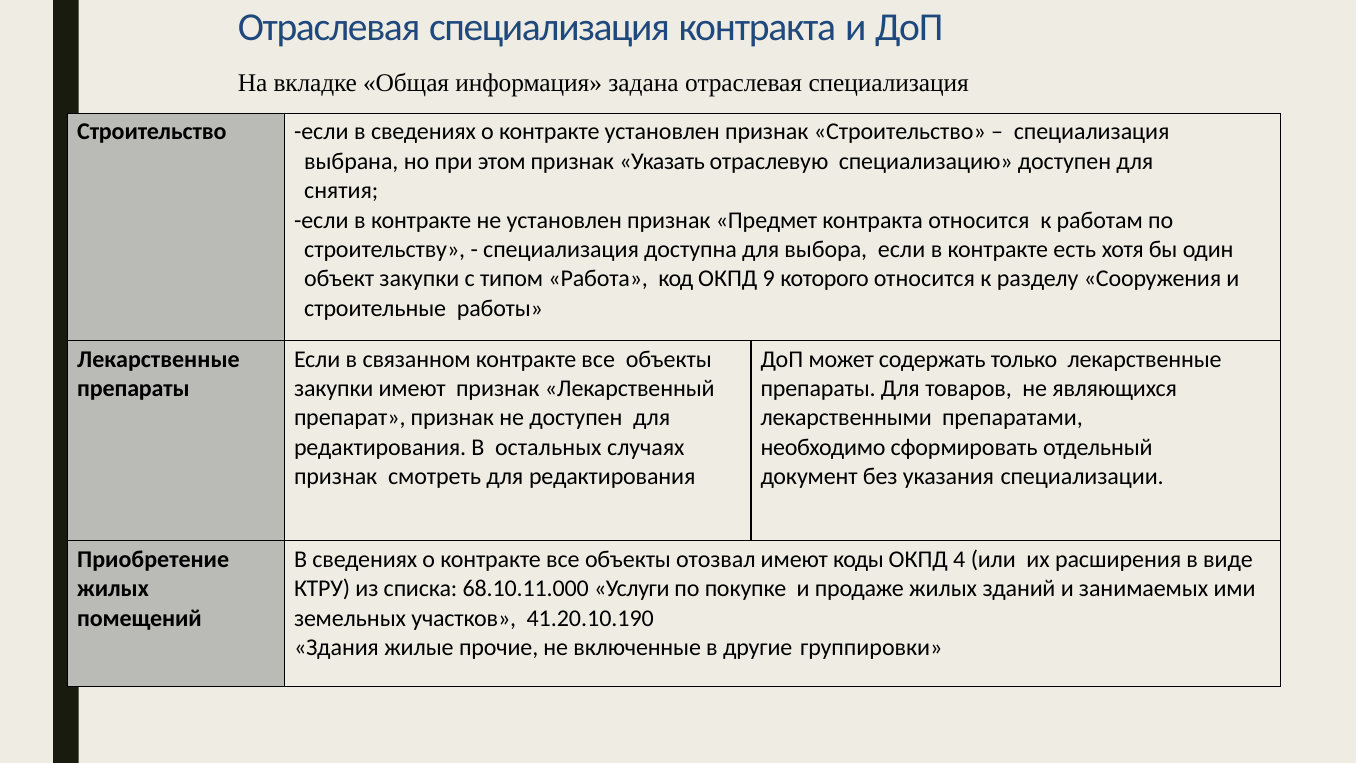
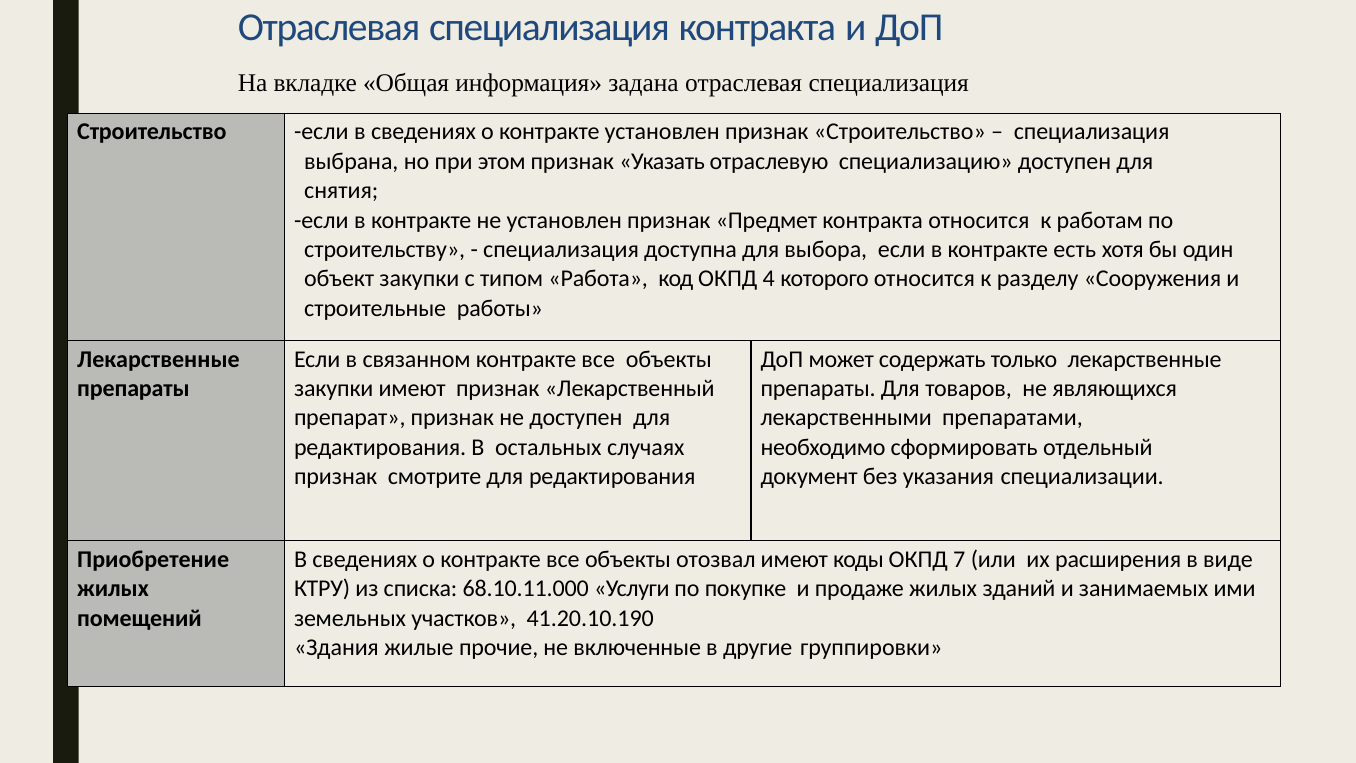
9: 9 -> 4 (769, 279)
смотреть: смотреть -> смотрите (435, 477)
4: 4 -> 7 (959, 559)
